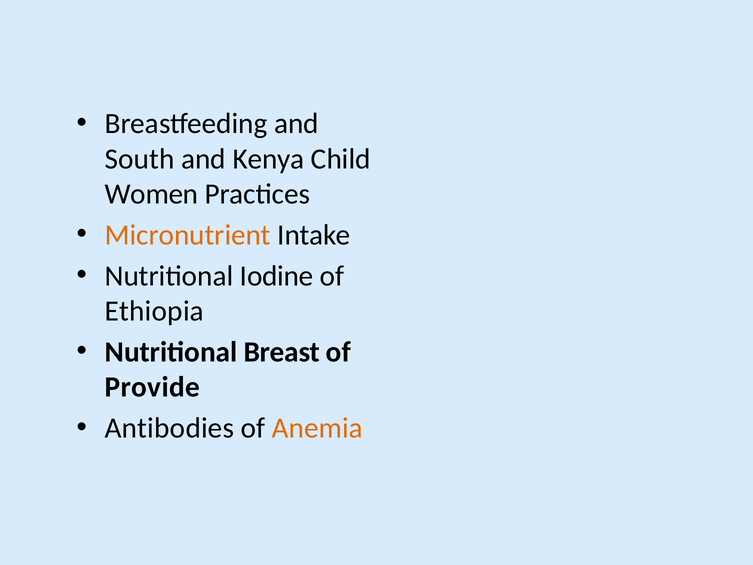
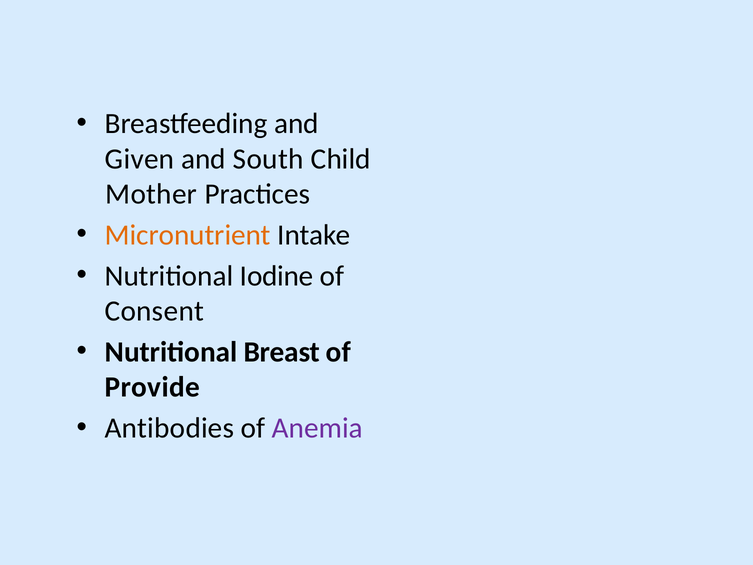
South: South -> Given (140, 159)
Kenya: Kenya -> South (268, 159)
Women: Women -> Mother (151, 194)
Ethiopia: Ethiopia -> Consent (154, 311)
Anemia colour: orange -> purple (317, 428)
